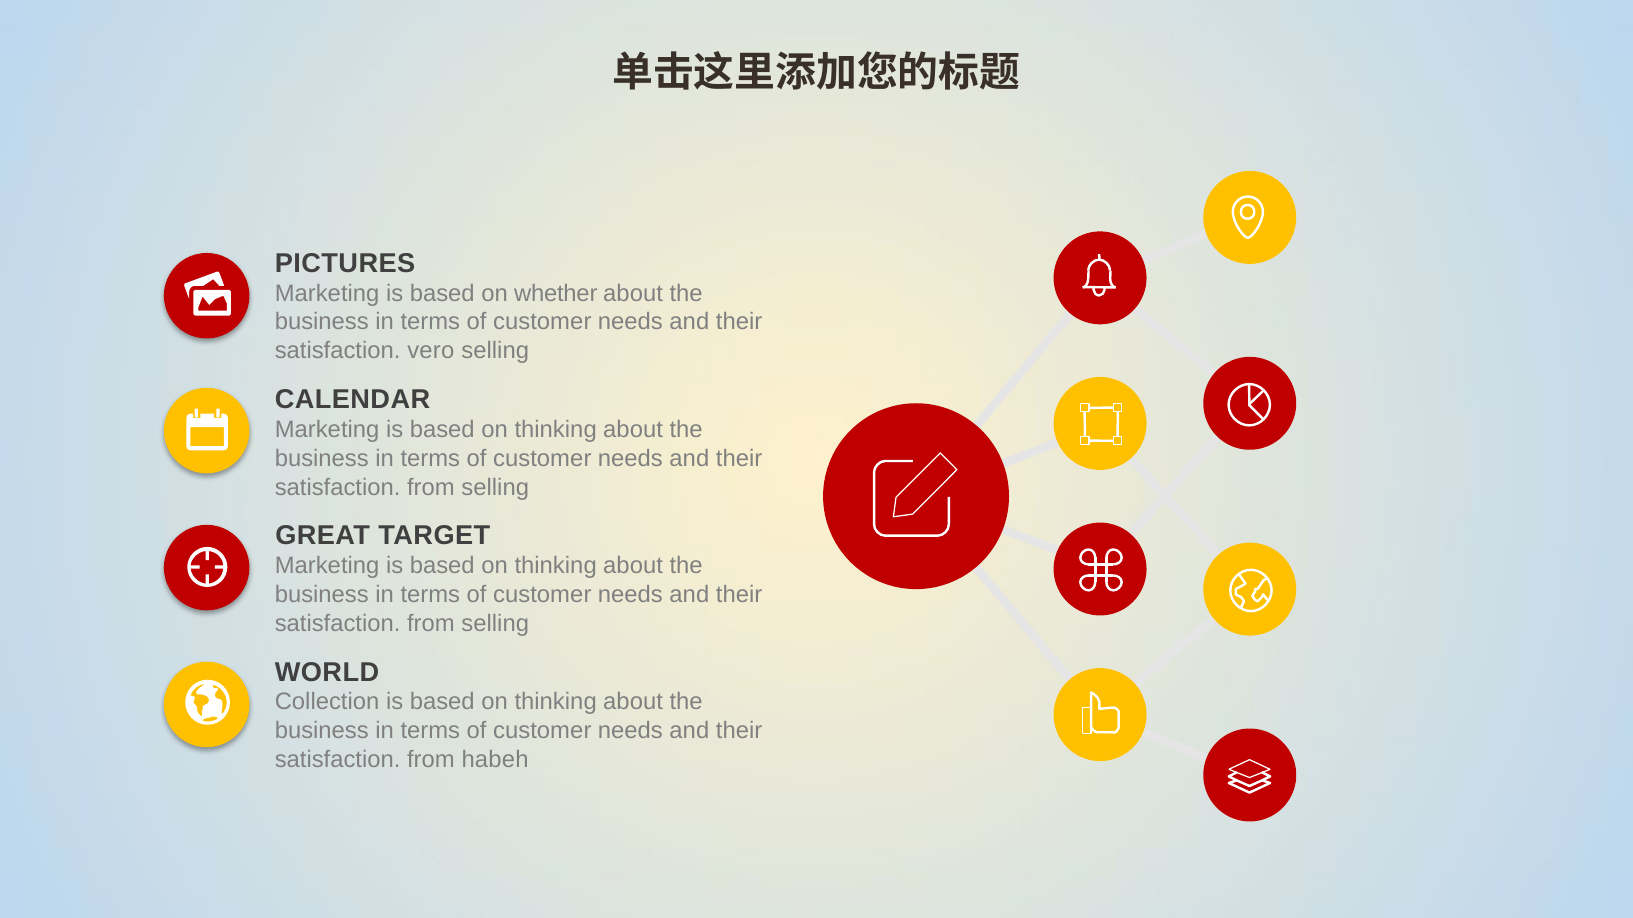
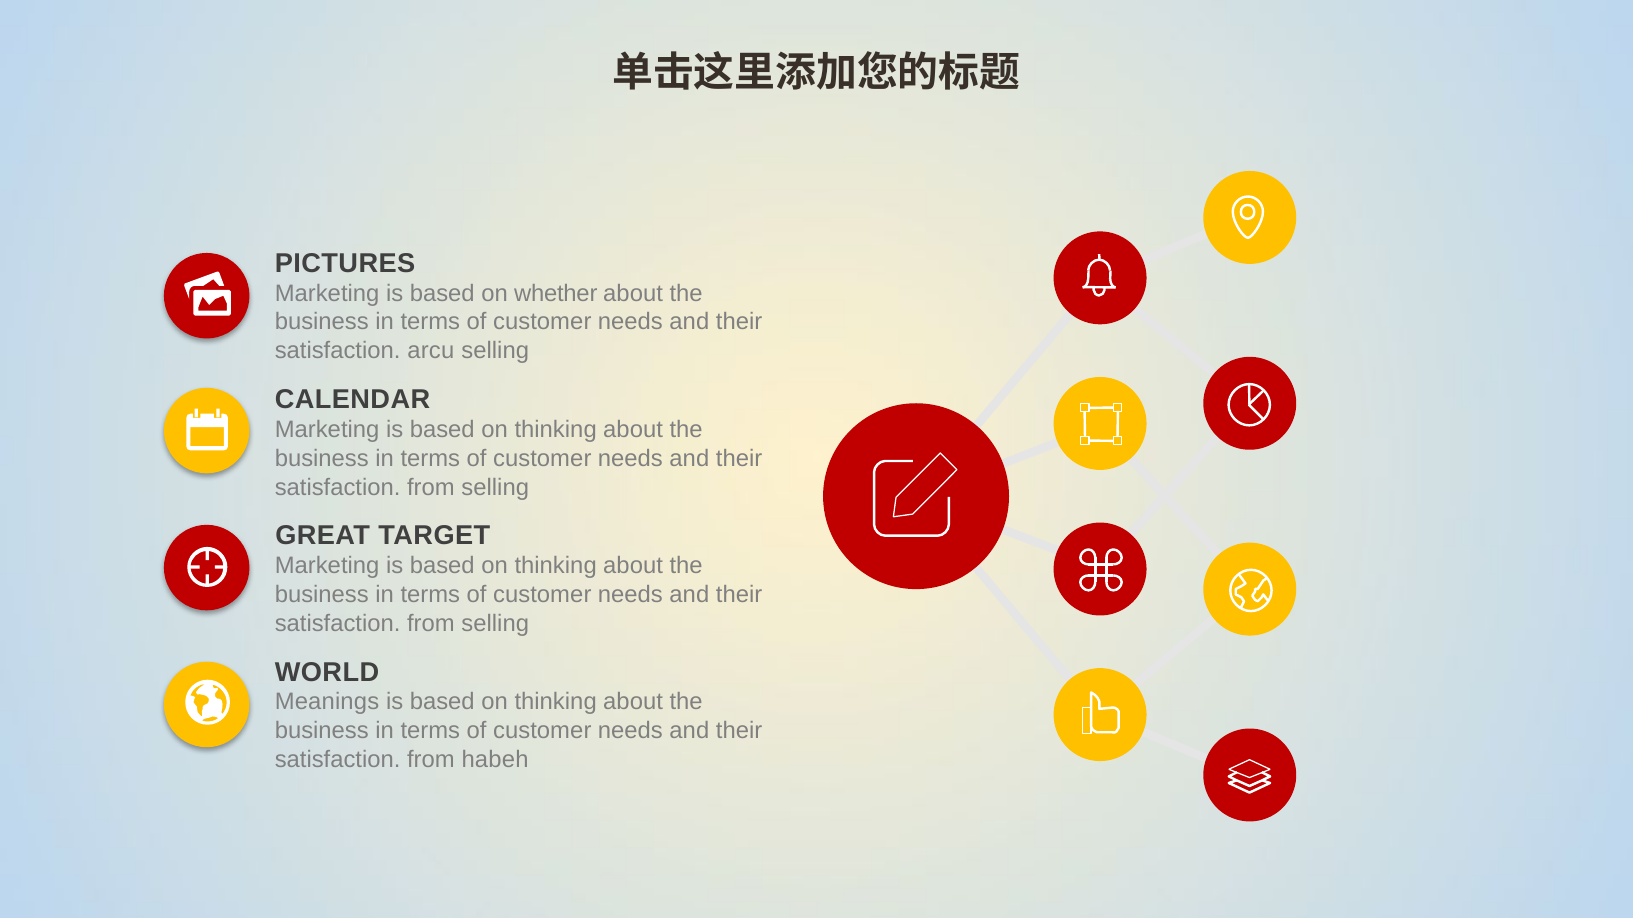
vero: vero -> arcu (431, 351)
Collection: Collection -> Meanings (327, 702)
